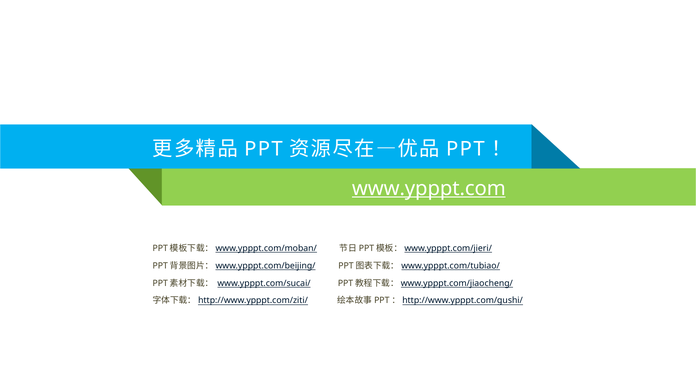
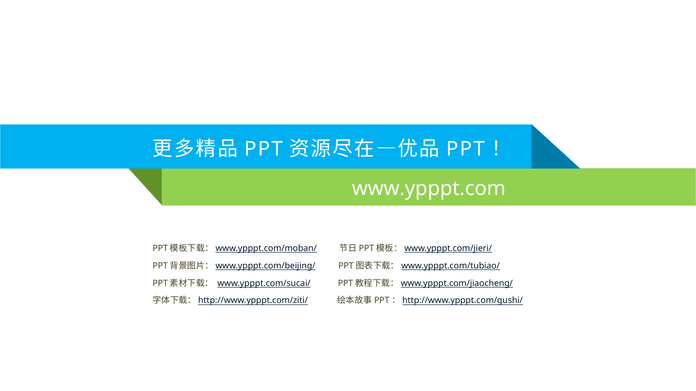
www.ypppt.com underline: present -> none (429, 188)
